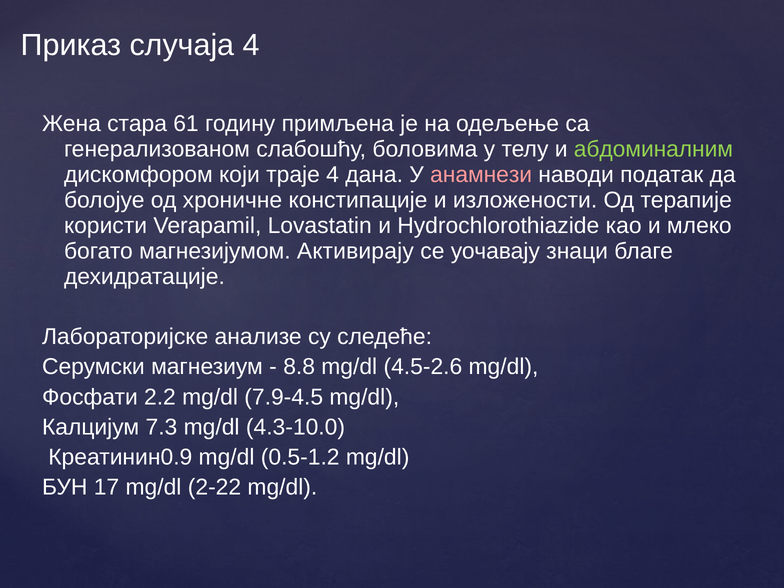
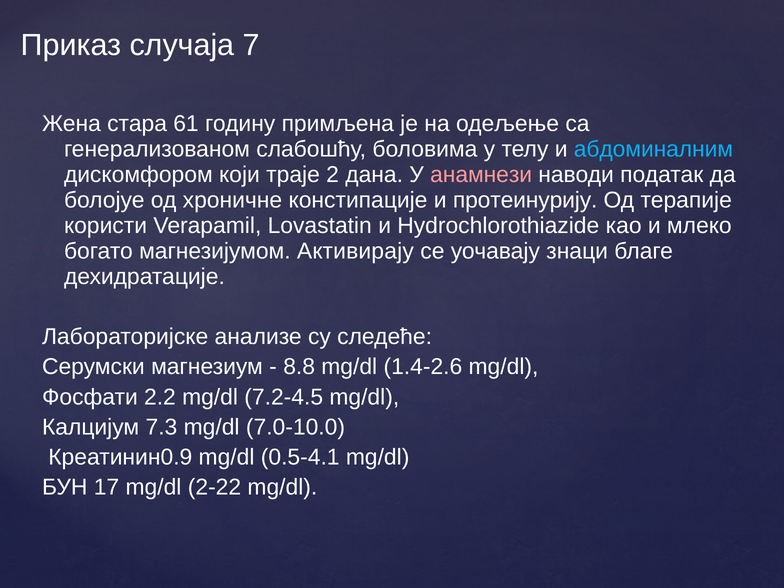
случаја 4: 4 -> 7 (251, 45)
абдоминалним colour: light green -> light blue (653, 149)
траје 4: 4 -> 2 (333, 175)
изложености: изложености -> протеинурију (525, 200)
4.5-2.6: 4.5-2.6 -> 1.4-2.6 (423, 367)
7.9-4.5: 7.9-4.5 -> 7.2-4.5 (284, 397)
4.3-10.0: 4.3-10.0 -> 7.0-10.0 (295, 427)
0.5-1.2: 0.5-1.2 -> 0.5-4.1 (300, 457)
